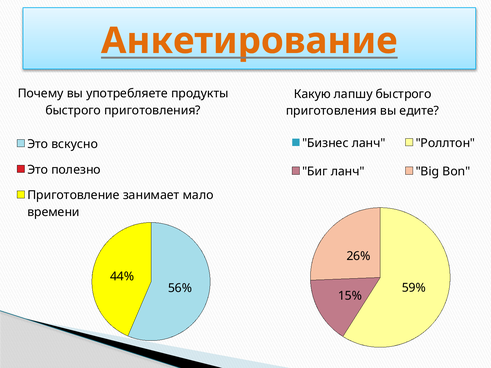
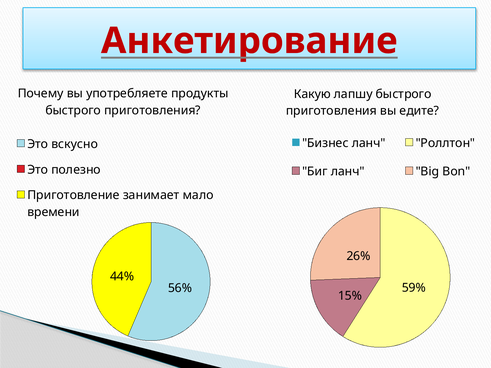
Анкетирование colour: orange -> red (249, 41)
